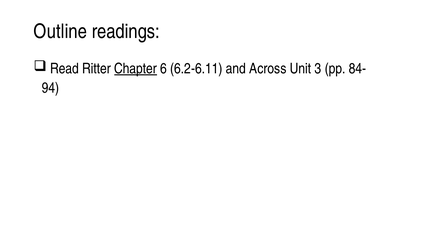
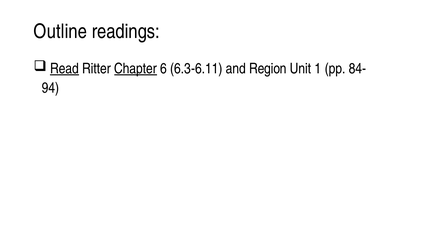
Read underline: none -> present (65, 69)
6.2-6.11: 6.2-6.11 -> 6.3-6.11 (196, 69)
Across: Across -> Region (268, 69)
3: 3 -> 1 (318, 69)
